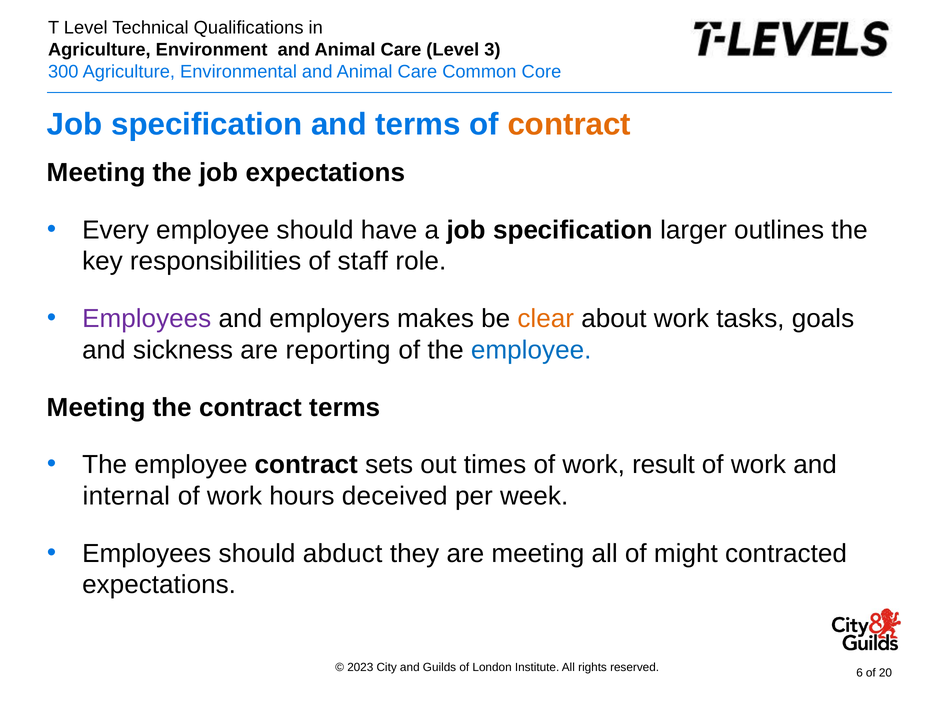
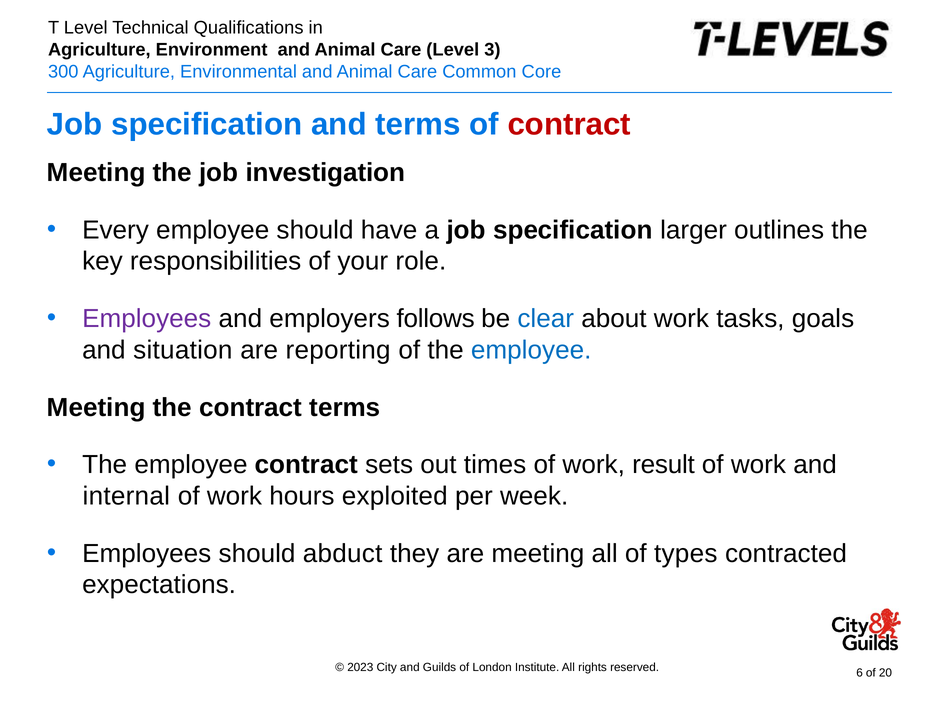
contract colour: orange -> red (569, 124)
job expectations: expectations -> investigation (325, 173)
staff: staff -> your (363, 261)
makes: makes -> follows (436, 319)
clear colour: orange -> blue (546, 319)
sickness: sickness -> situation (183, 350)
deceived: deceived -> exploited (395, 496)
might: might -> types (686, 554)
